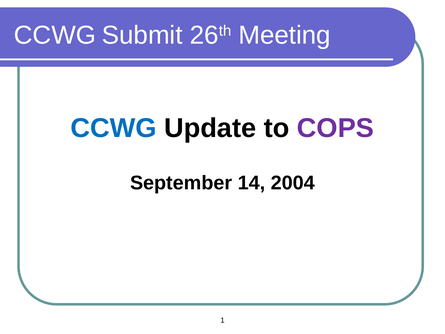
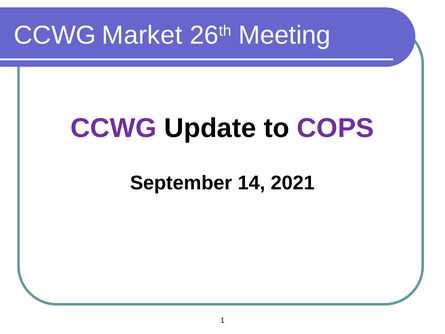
Submit: Submit -> Market (142, 35)
CCWG colour: blue -> purple (114, 128)
2004: 2004 -> 2021 (293, 183)
